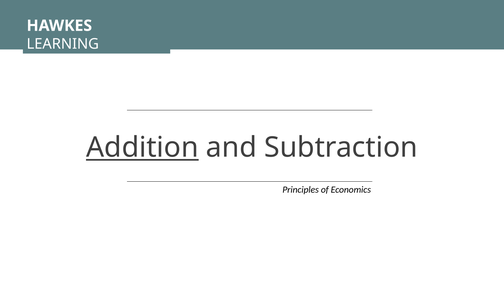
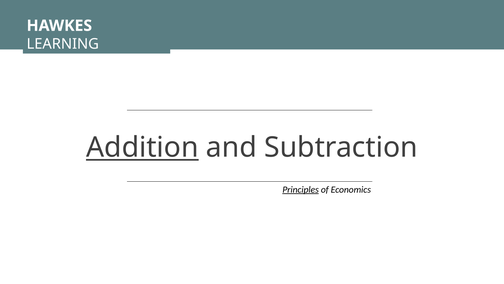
Principles underline: none -> present (301, 189)
